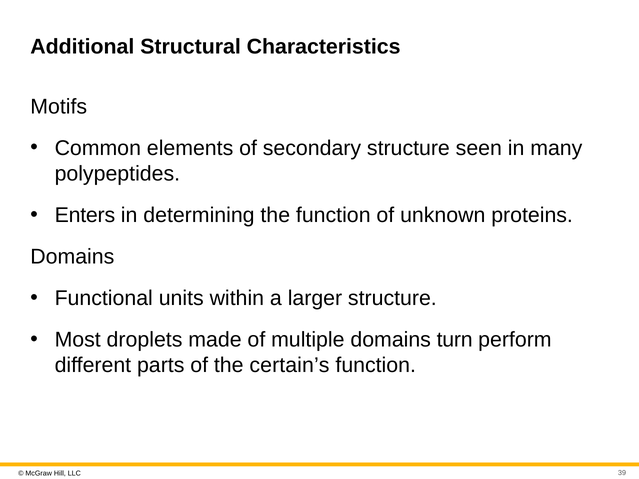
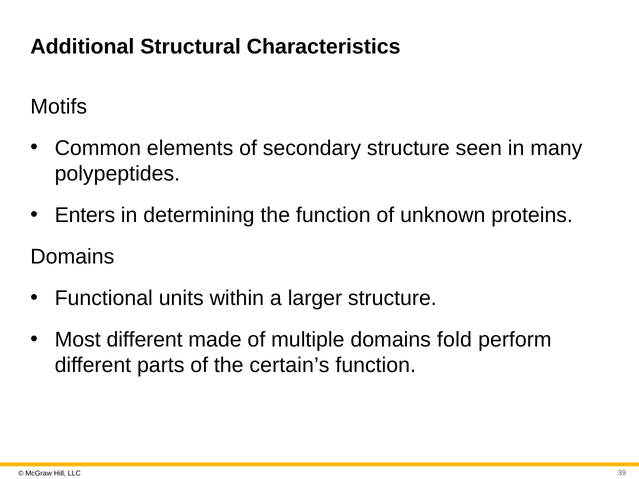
Most droplets: droplets -> different (145, 340)
turn: turn -> fold (454, 340)
